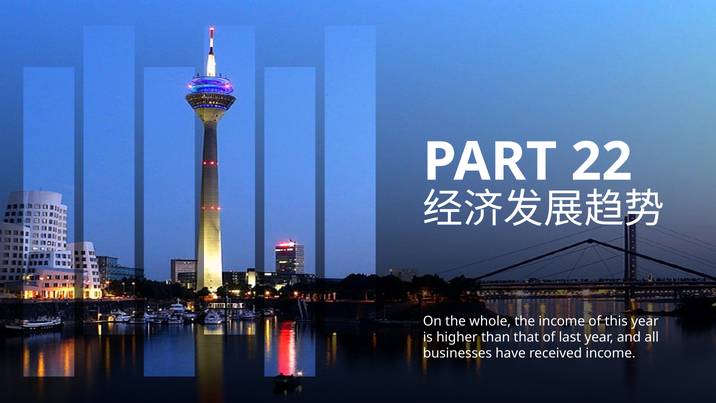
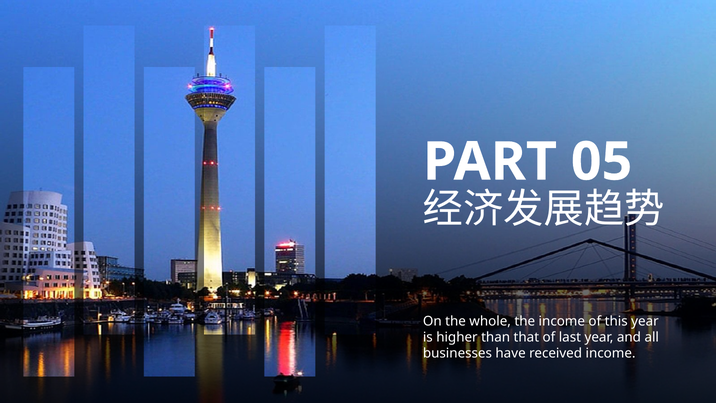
22: 22 -> 05 (602, 162)
